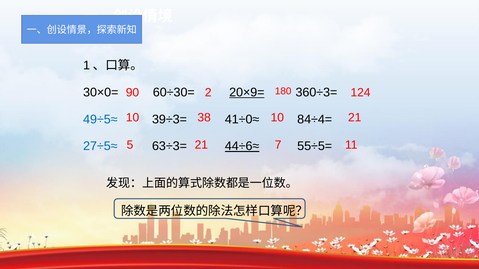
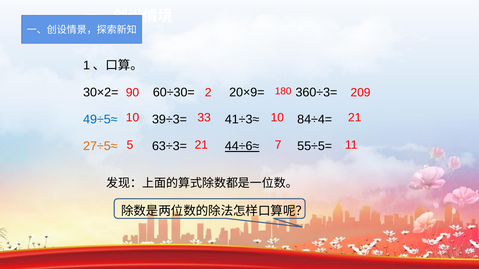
30×0=: 30×0= -> 30×2= (101, 93)
20×9= underline: present -> none (247, 93)
124: 124 -> 209 (361, 93)
38: 38 -> 33 (204, 118)
41÷0≈: 41÷0≈ -> 41÷3≈ (242, 119)
27÷5≈ colour: blue -> orange (100, 146)
